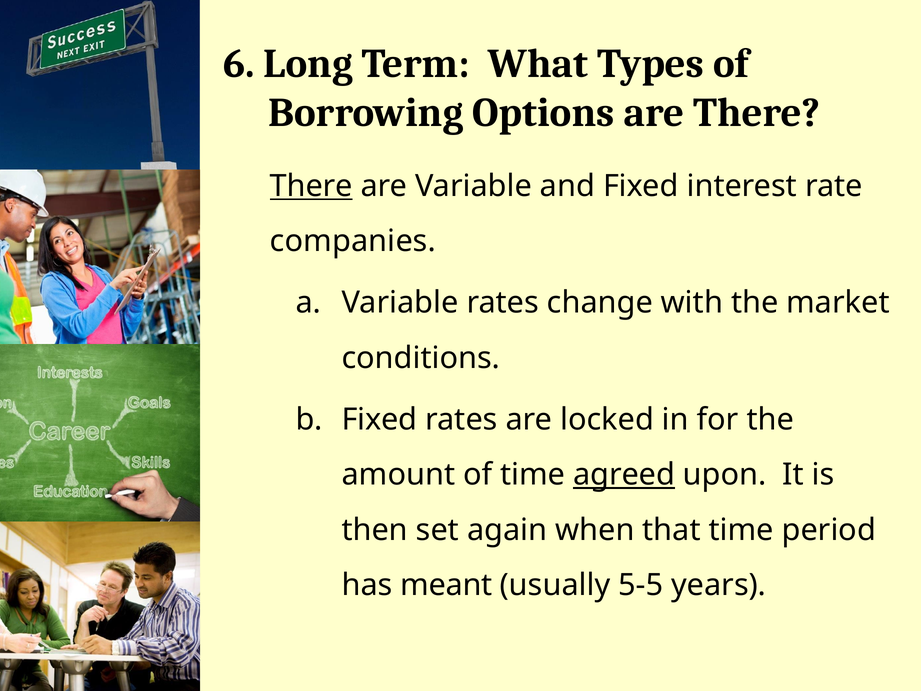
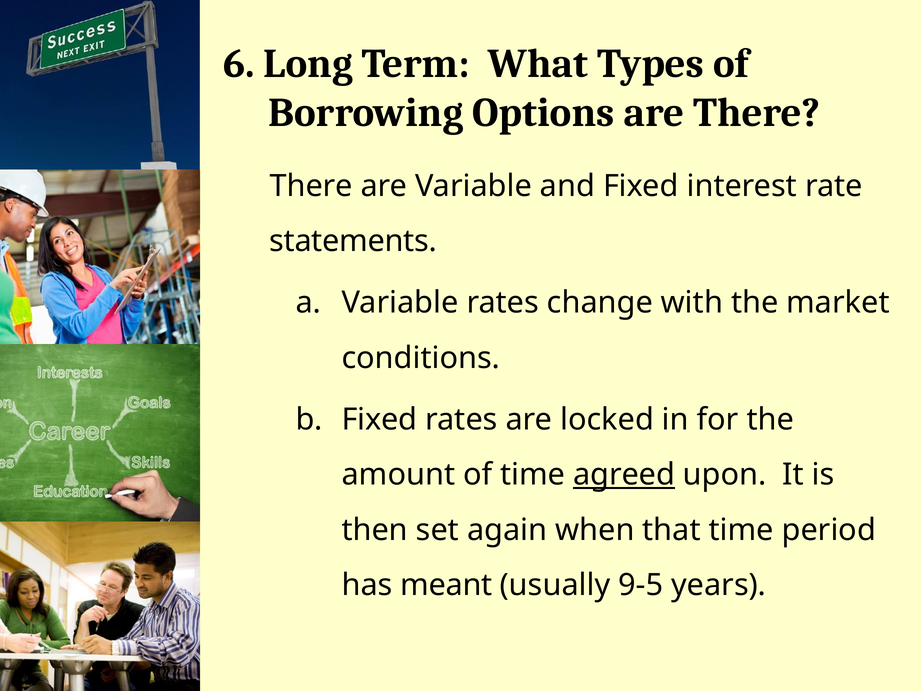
There underline: present -> none (311, 186)
companies: companies -> statements (353, 241)
5-5: 5-5 -> 9-5 (641, 585)
